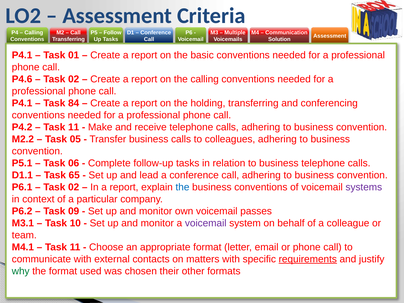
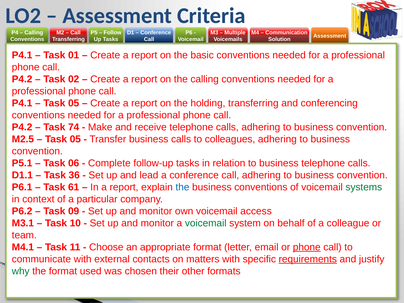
P4.6: P4.6 -> P4.2 (22, 79)
84: 84 -> 05 (74, 103)
11: 11 -> 74 (74, 127)
M2.2: M2.2 -> M2.5 (23, 139)
65: 65 -> 36 (74, 175)
02: 02 -> 61 (74, 187)
systems colour: purple -> green (364, 187)
passes: passes -> access (256, 211)
voicemail colour: purple -> green (206, 223)
phone underline: none -> present (307, 247)
